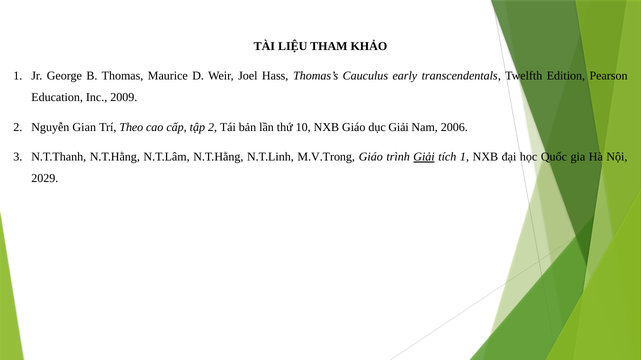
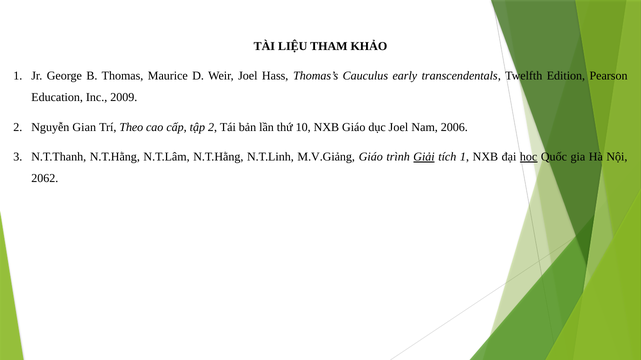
dục Giải: Giải -> Joel (398, 127)
M.V.Trong: M.V.Trong -> M.V.Giảng (326, 157)
học underline: none -> present (529, 157)
2029: 2029 -> 2062 (45, 179)
